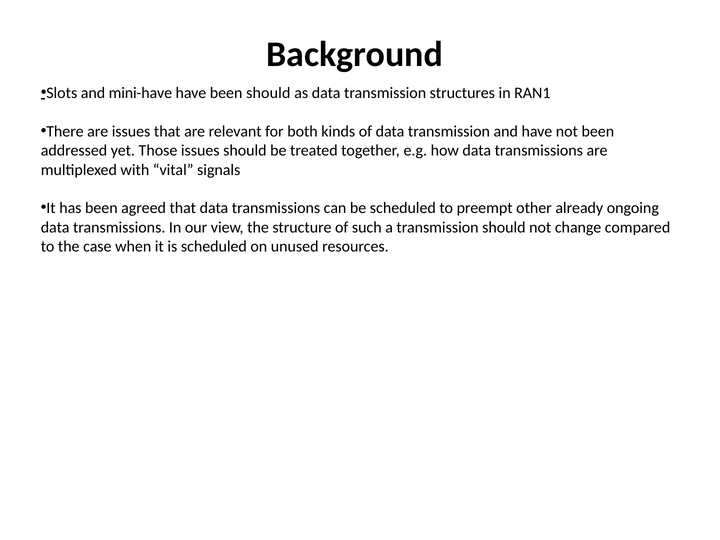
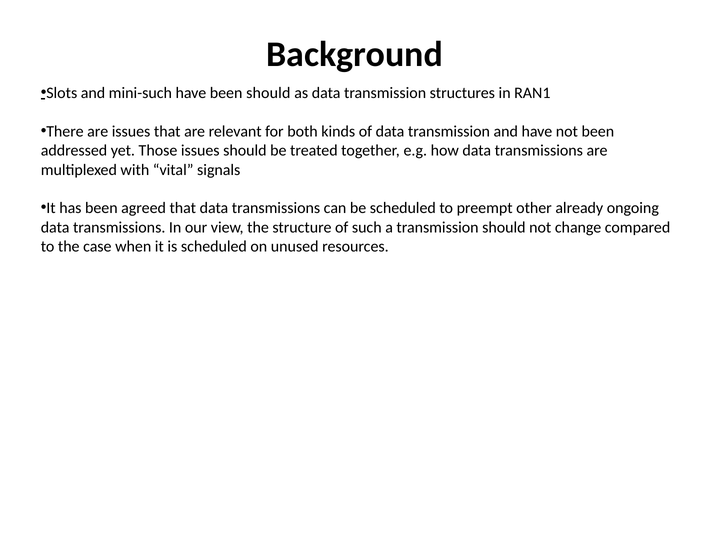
mini-have: mini-have -> mini-such (140, 93)
